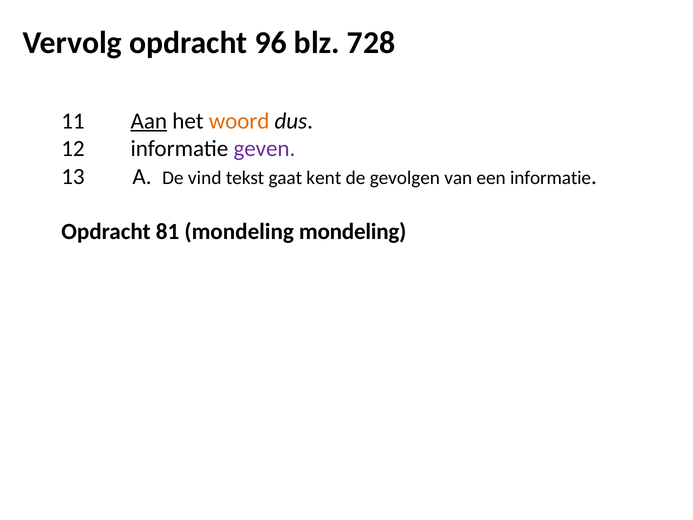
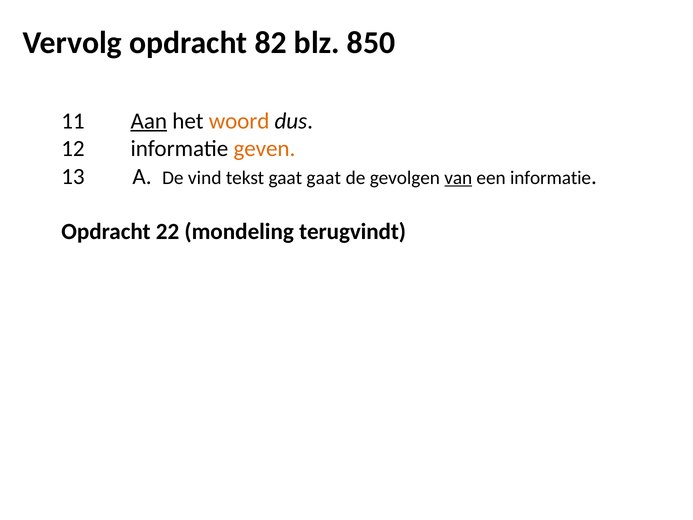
96: 96 -> 82 (271, 43)
728: 728 -> 850 (371, 43)
geven colour: purple -> orange (264, 149)
gaat kent: kent -> gaat (324, 178)
van underline: none -> present (458, 178)
81: 81 -> 22 (168, 232)
mondeling mondeling: mondeling -> terugvindt (353, 232)
